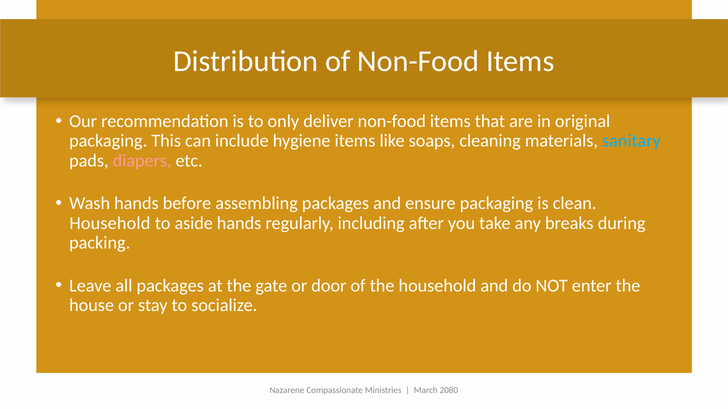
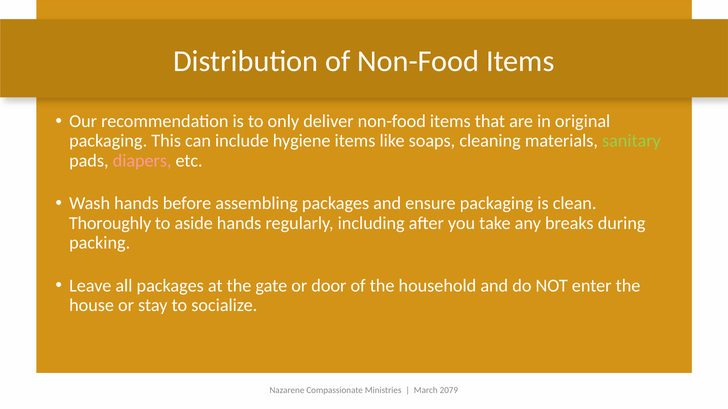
sanitary colour: light blue -> light green (631, 141)
Household: Household -> Thoroughly (110, 223)
2080: 2080 -> 2079 (449, 391)
